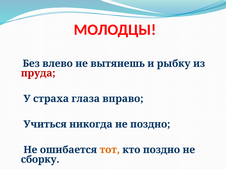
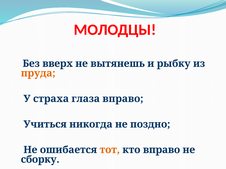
влево: влево -> вверх (58, 64)
пруда colour: red -> orange (38, 73)
кто поздно: поздно -> вправо (162, 150)
